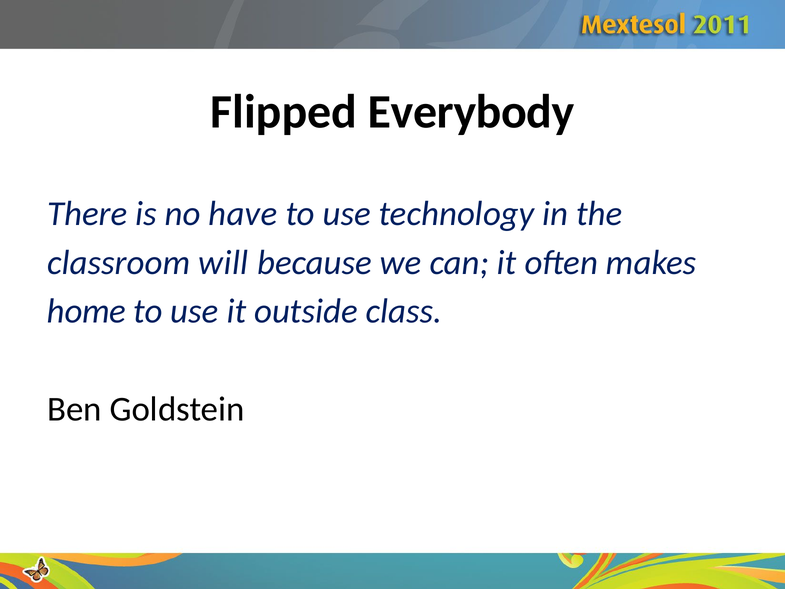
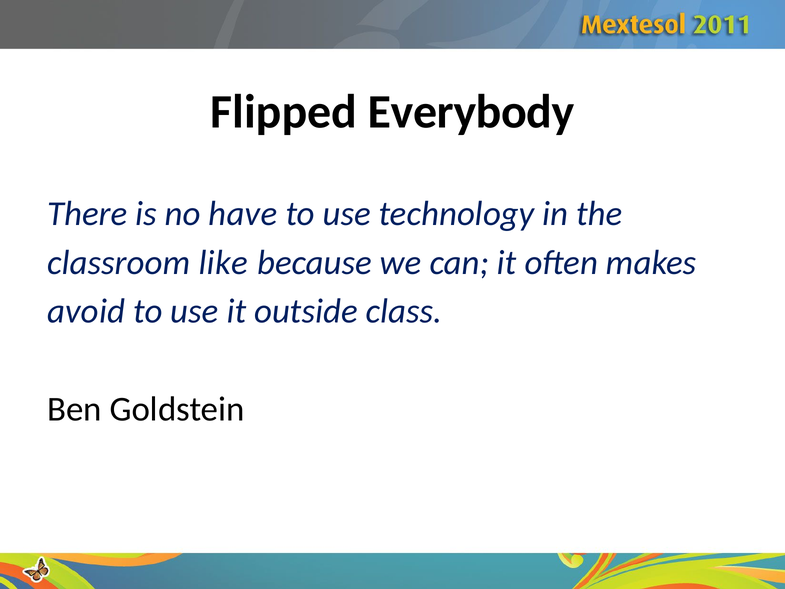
will: will -> like (223, 262)
home: home -> avoid (86, 311)
